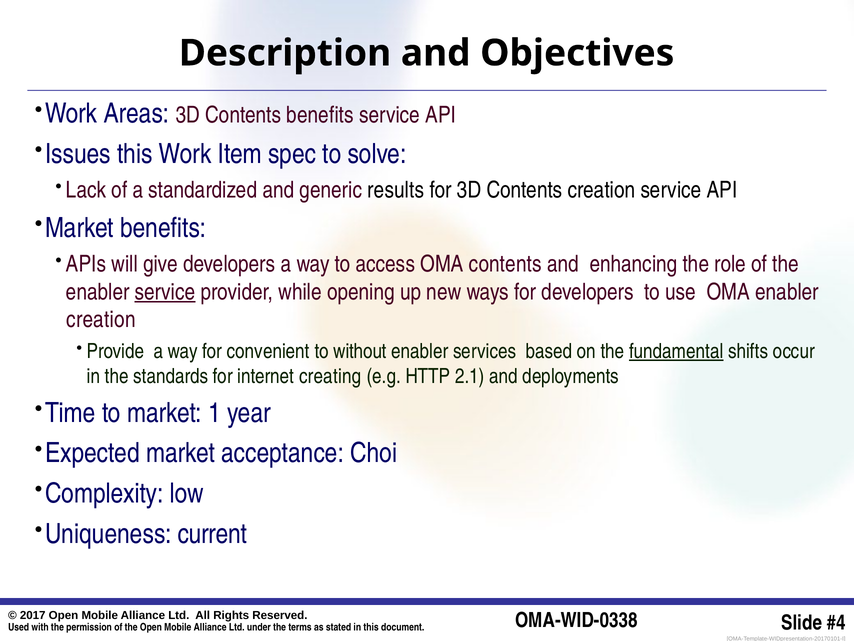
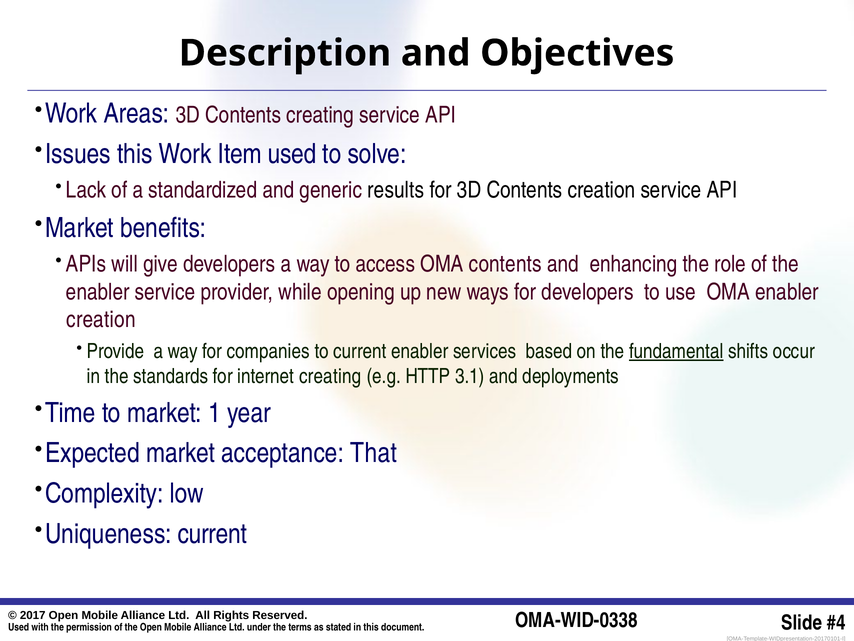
Contents benefits: benefits -> creating (320, 115)
Item spec: spec -> used (292, 154)
service underline: present -> none (165, 292)
convenient: convenient -> companies (268, 351)
to without: without -> current (360, 351)
2.1: 2.1 -> 3.1 (470, 376)
Choi: Choi -> That (374, 453)
